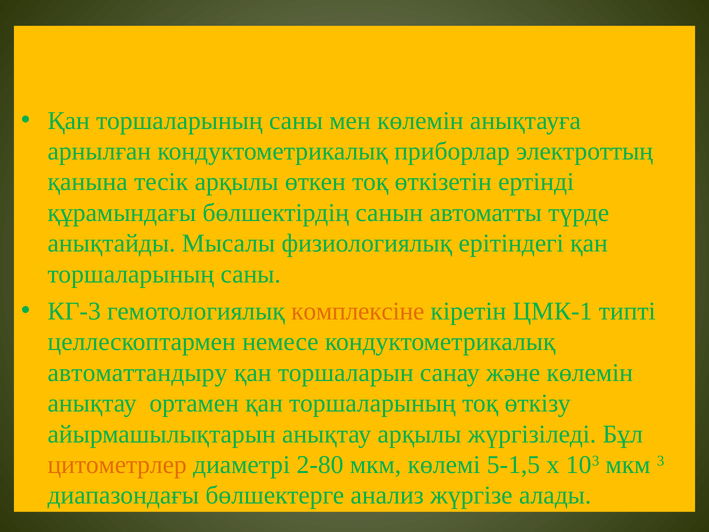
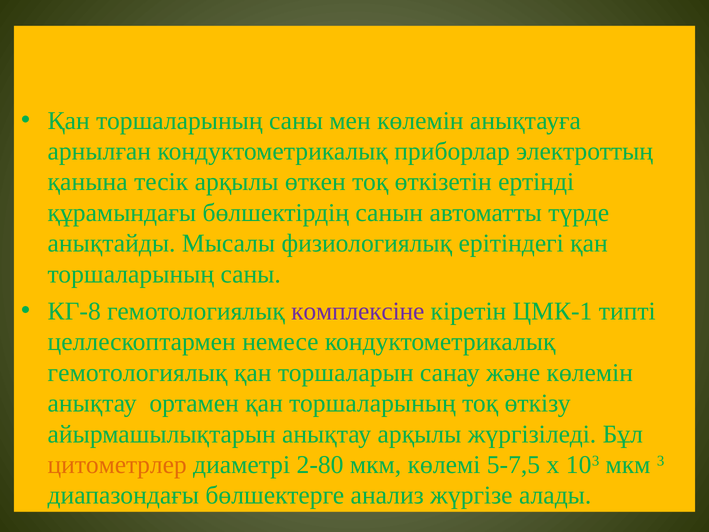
КГ-3: КГ-3 -> КГ-8 (74, 311)
комплексіне colour: orange -> purple (358, 311)
автоматтандыру: автоматтандыру -> гемотологиялық (138, 372)
5-1,5: 5-1,5 -> 5-7,5 (513, 465)
